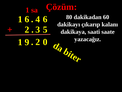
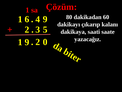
6: 6 -> 9 (45, 19)
